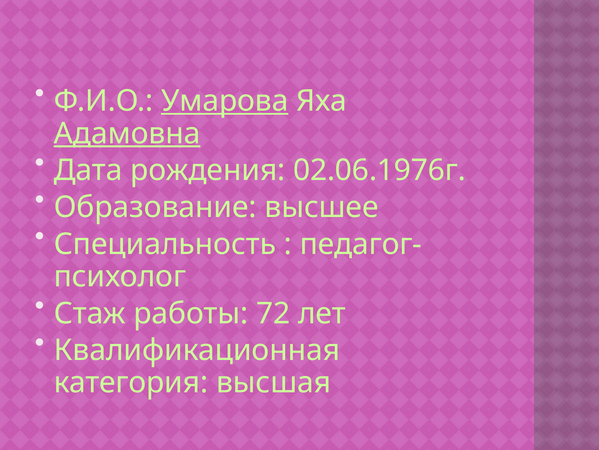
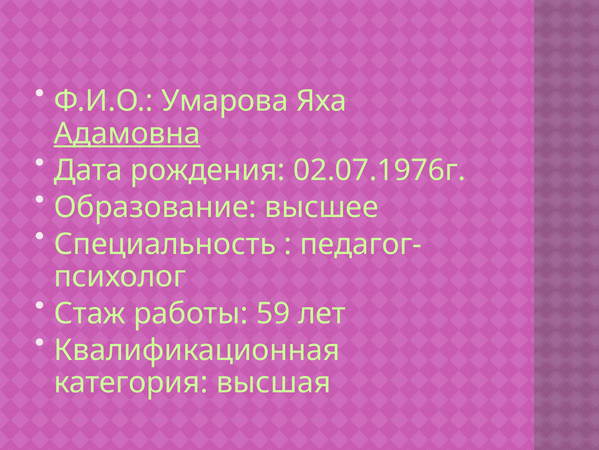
Умарова underline: present -> none (225, 101)
02.06.1976г: 02.06.1976г -> 02.07.1976г (380, 170)
72: 72 -> 59 (273, 313)
